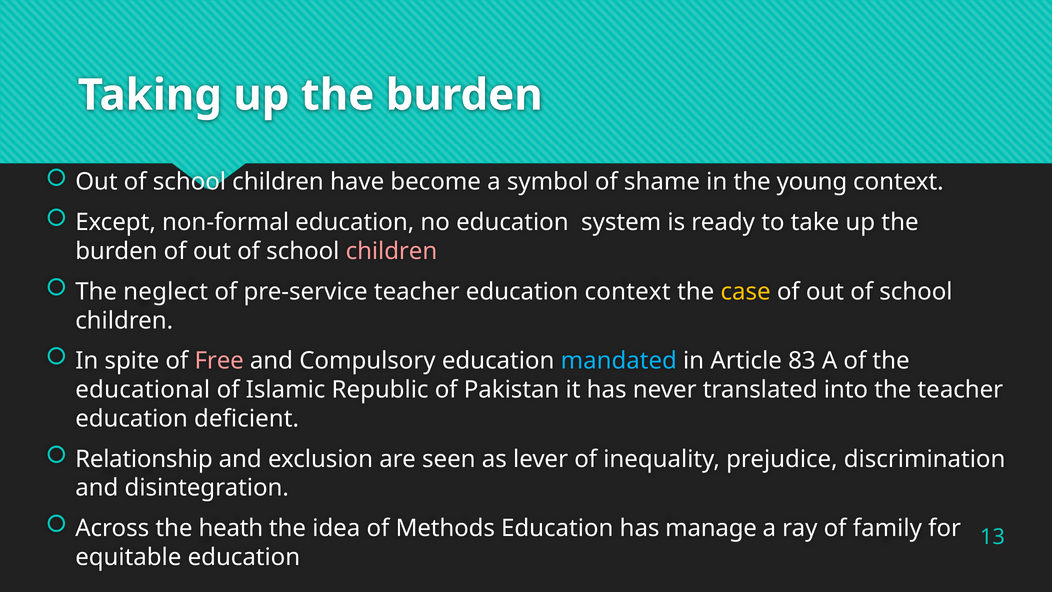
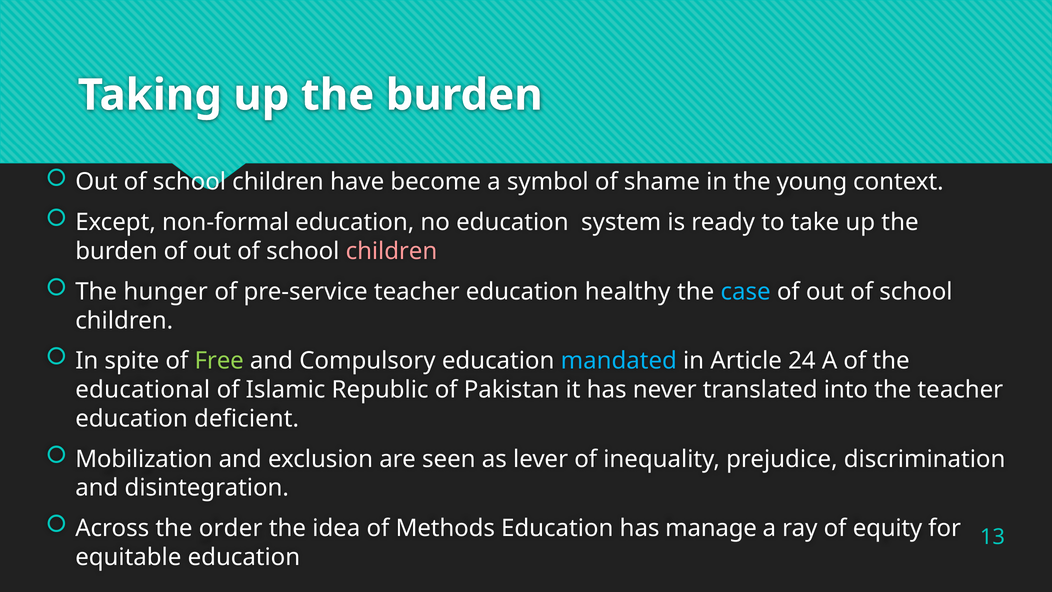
neglect: neglect -> hunger (166, 291)
education context: context -> healthy (628, 291)
case colour: yellow -> light blue (746, 291)
Free colour: pink -> light green (219, 361)
83: 83 -> 24 (802, 361)
Relationship: Relationship -> Mobilization (144, 459)
heath: heath -> order (231, 528)
family: family -> equity (888, 528)
